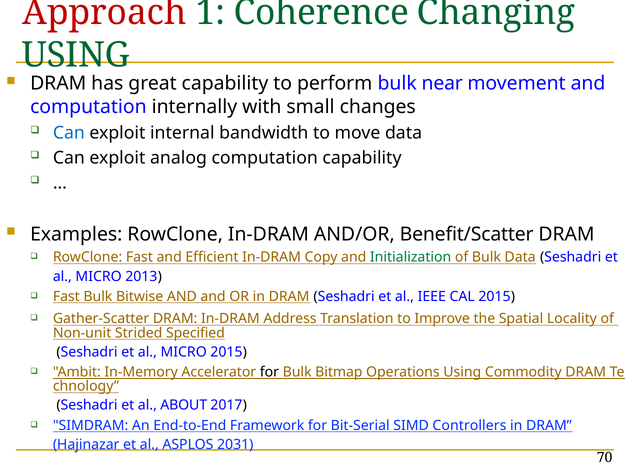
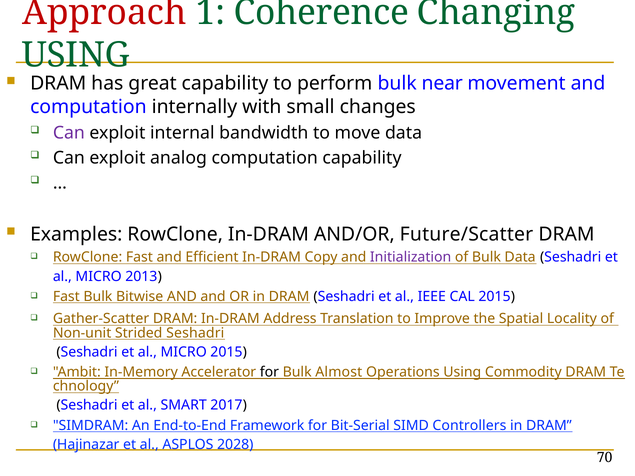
Can colour: blue -> purple (69, 133)
Benefit/Scatter: Benefit/Scatter -> Future/Scatter (466, 234)
Initialization colour: green -> purple (411, 257)
Strided Specified: Specified -> Seshadri (195, 333)
Bitmap: Bitmap -> Almost (339, 372)
ABOUT: ABOUT -> SMART (184, 406)
2031: 2031 -> 2028 (235, 445)
